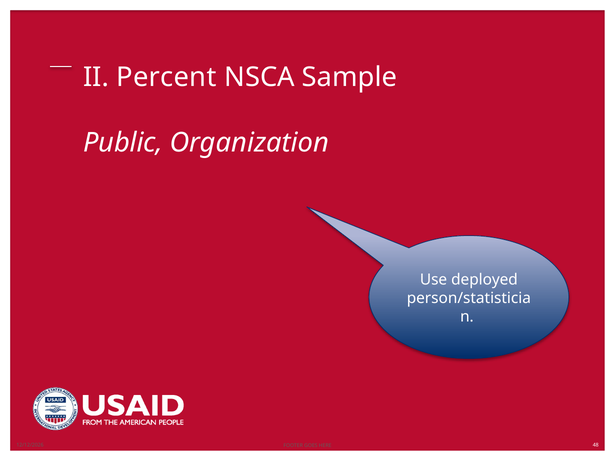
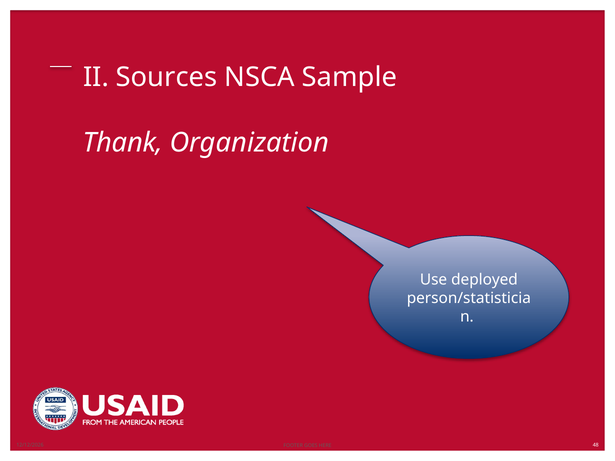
Percent: Percent -> Sources (167, 77)
Public: Public -> Thank (123, 143)
